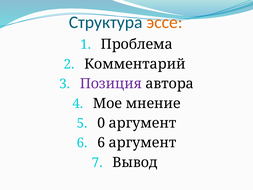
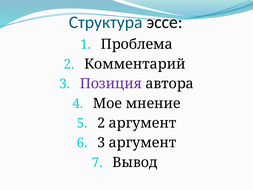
эссе colour: orange -> black (165, 22)
0: 0 -> 2 (101, 123)
6: 6 -> 3 (101, 143)
